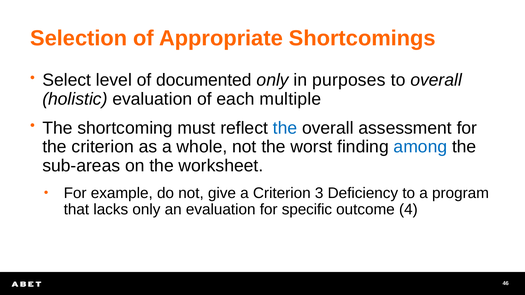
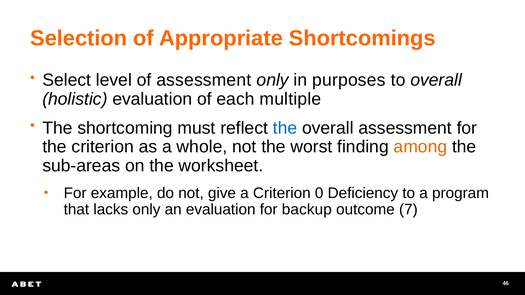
of documented: documented -> assessment (204, 80)
among colour: blue -> orange (420, 147)
3: 3 -> 0 (319, 193)
specific: specific -> backup (307, 210)
4: 4 -> 7 (408, 210)
